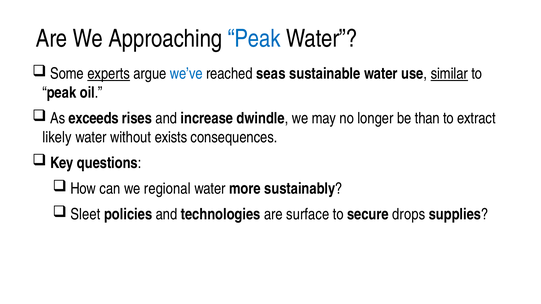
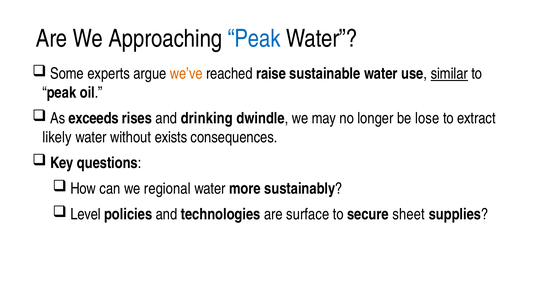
experts underline: present -> none (109, 74)
we’ve colour: blue -> orange (186, 74)
seas: seas -> raise (271, 74)
increase: increase -> drinking (207, 119)
than: than -> lose (427, 119)
Sleet: Sleet -> Level (86, 215)
drops: drops -> sheet (409, 215)
